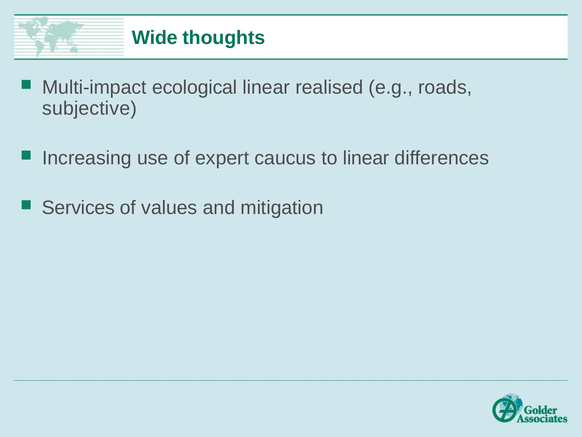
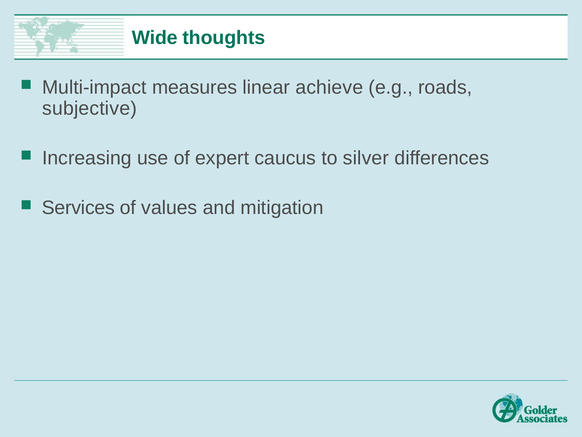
ecological: ecological -> measures (195, 87)
realised: realised -> achieve (329, 87)
to linear: linear -> silver (366, 158)
